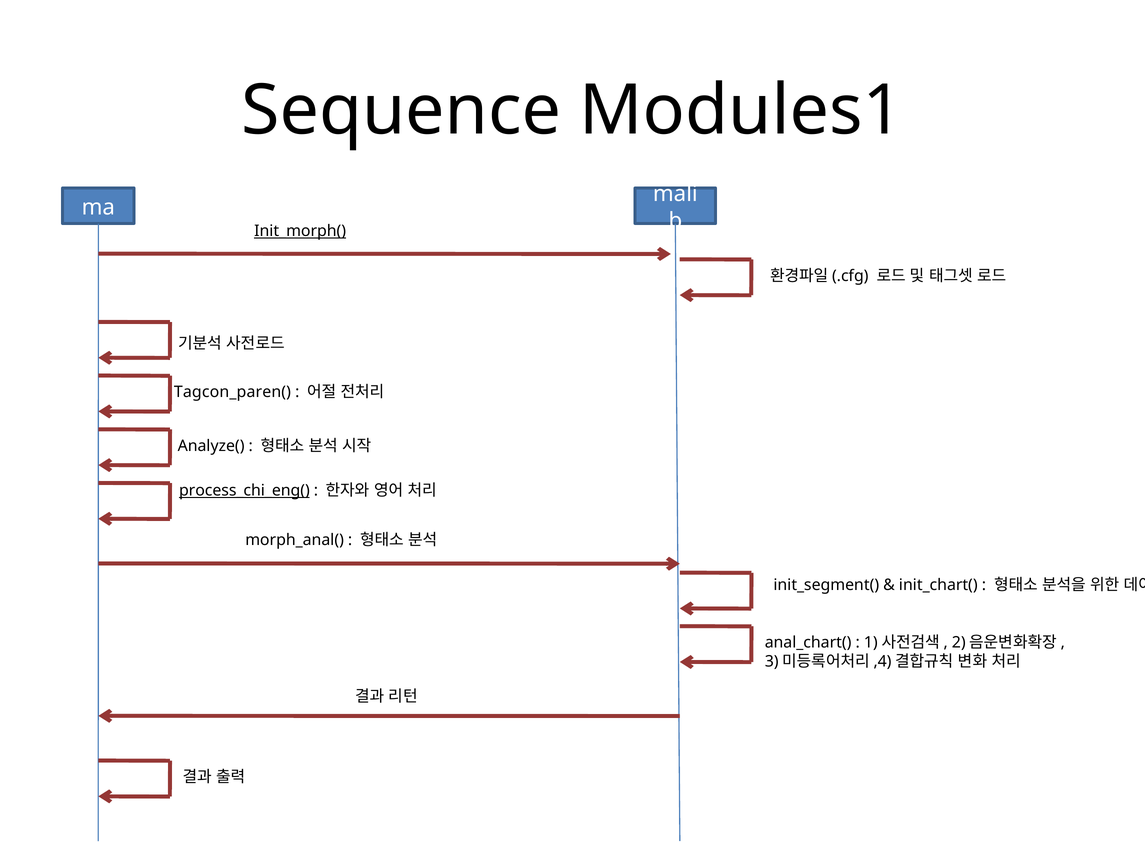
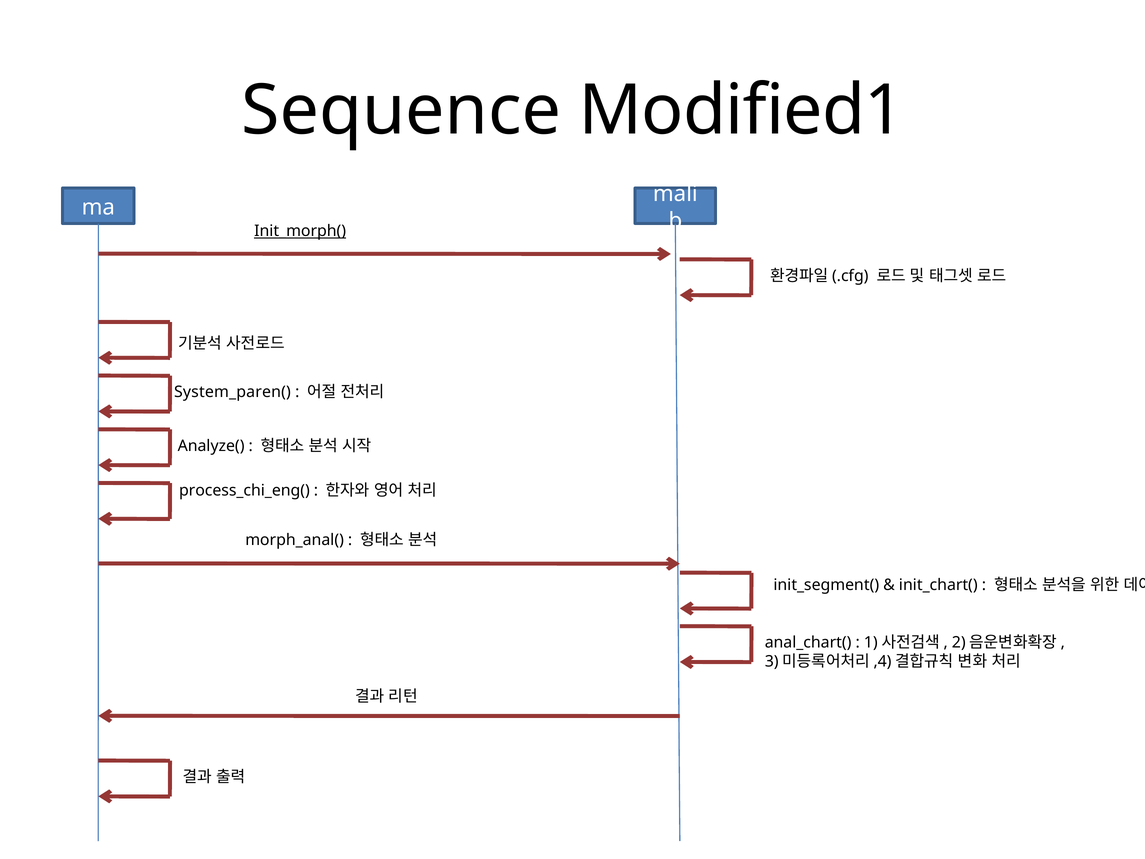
Modules1: Modules1 -> Modified1 (742, 111)
Tagcon_paren(: Tagcon_paren( -> System_paren( (232, 392)
process_chi_eng( underline: present -> none (244, 490)
